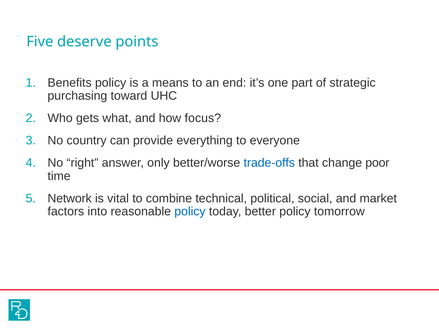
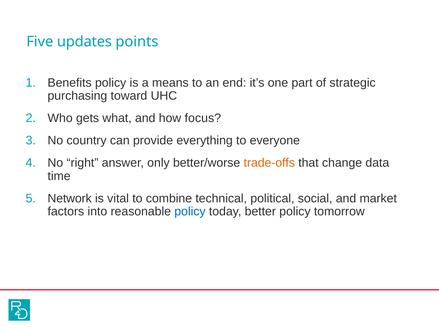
deserve: deserve -> updates (84, 42)
trade-offs colour: blue -> orange (269, 163)
poor: poor -> data (377, 163)
